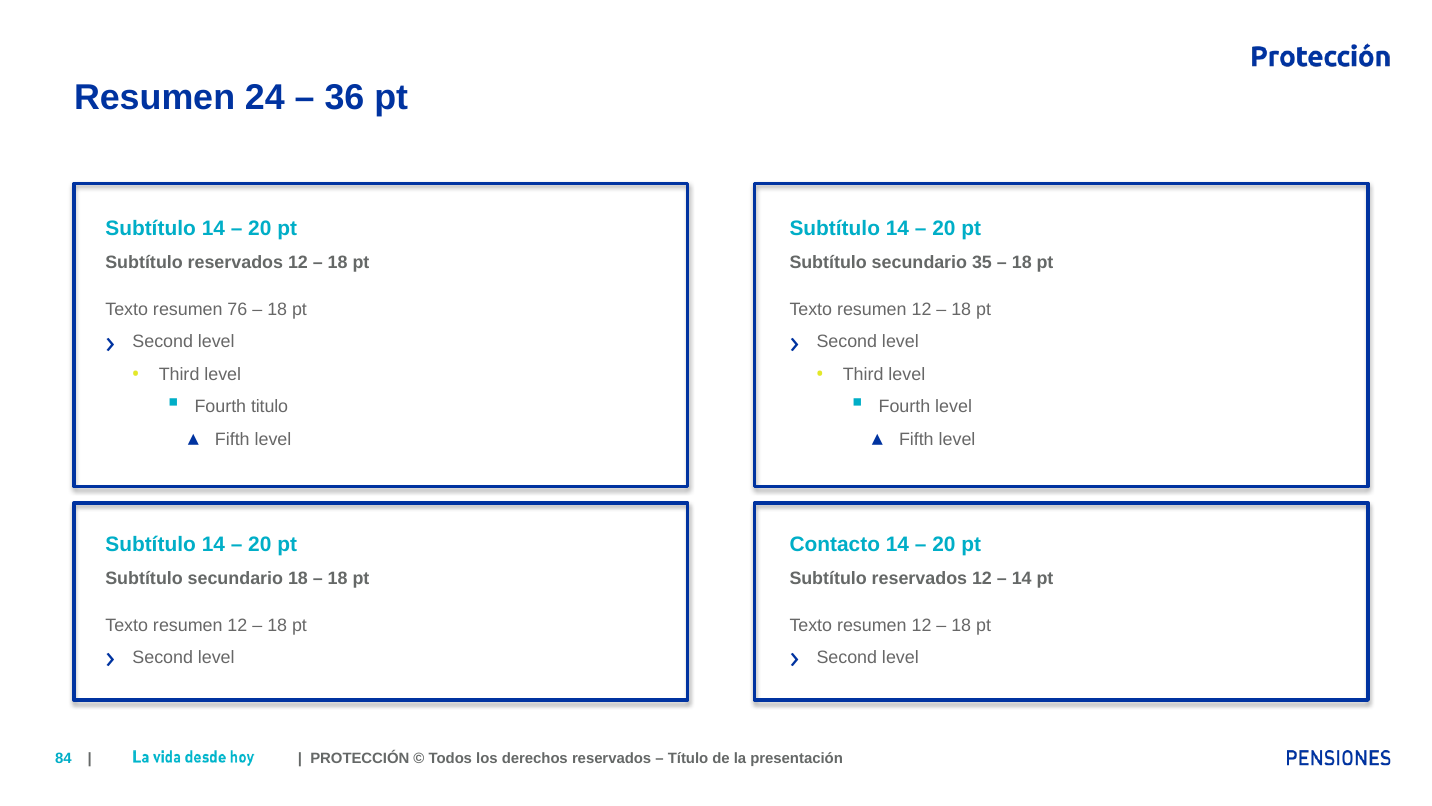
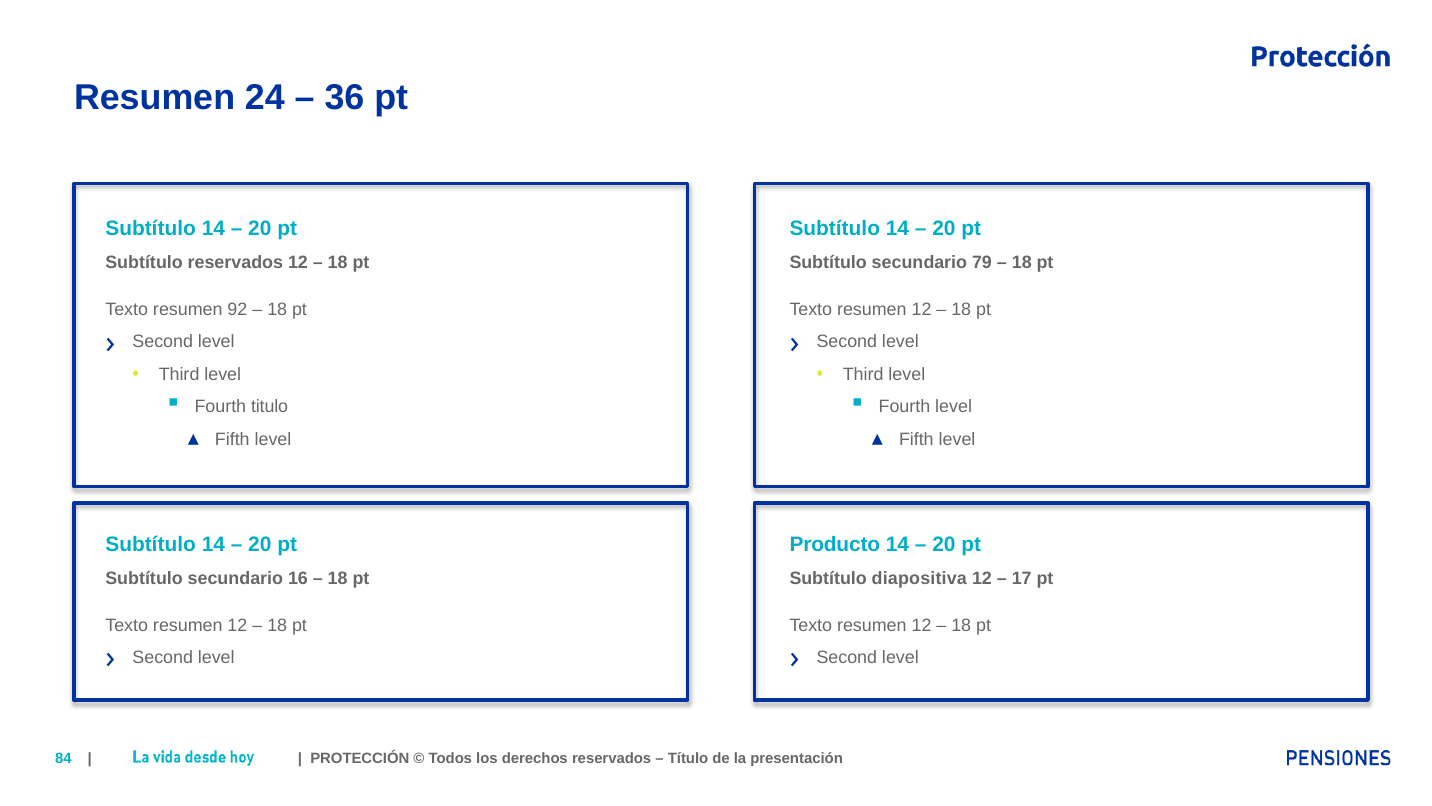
35: 35 -> 79 (982, 263)
76: 76 -> 92 (237, 309)
Contacto: Contacto -> Producto (835, 544)
secundario 18: 18 -> 16 (298, 578)
reservados: reservados -> diapositiva (919, 578)
14: 14 -> 17 (1022, 578)
